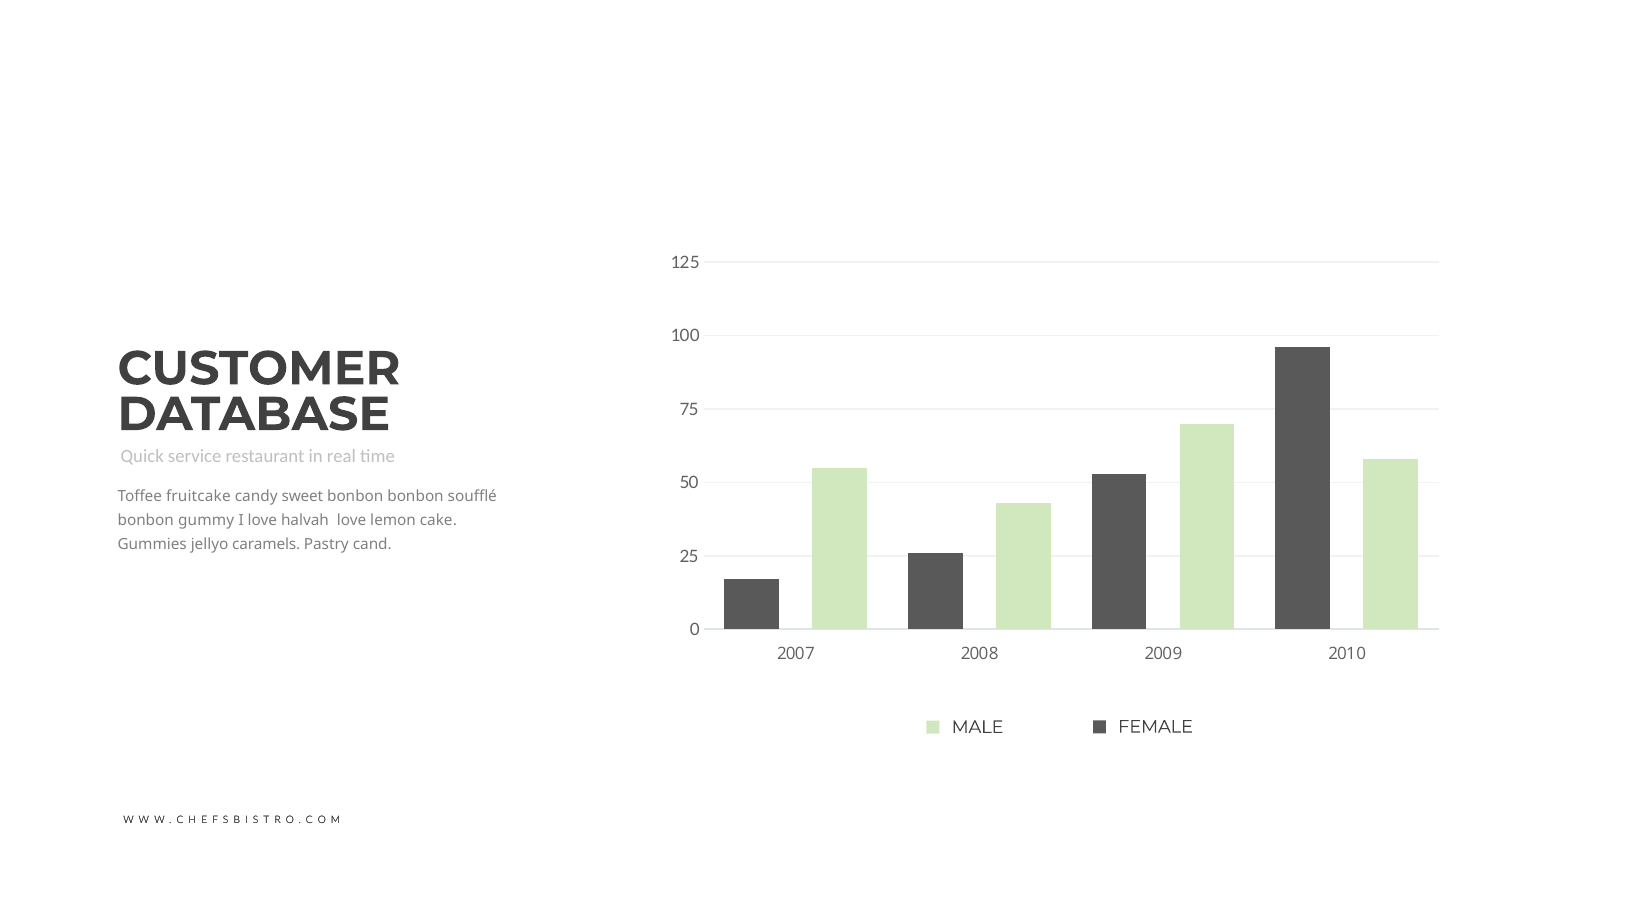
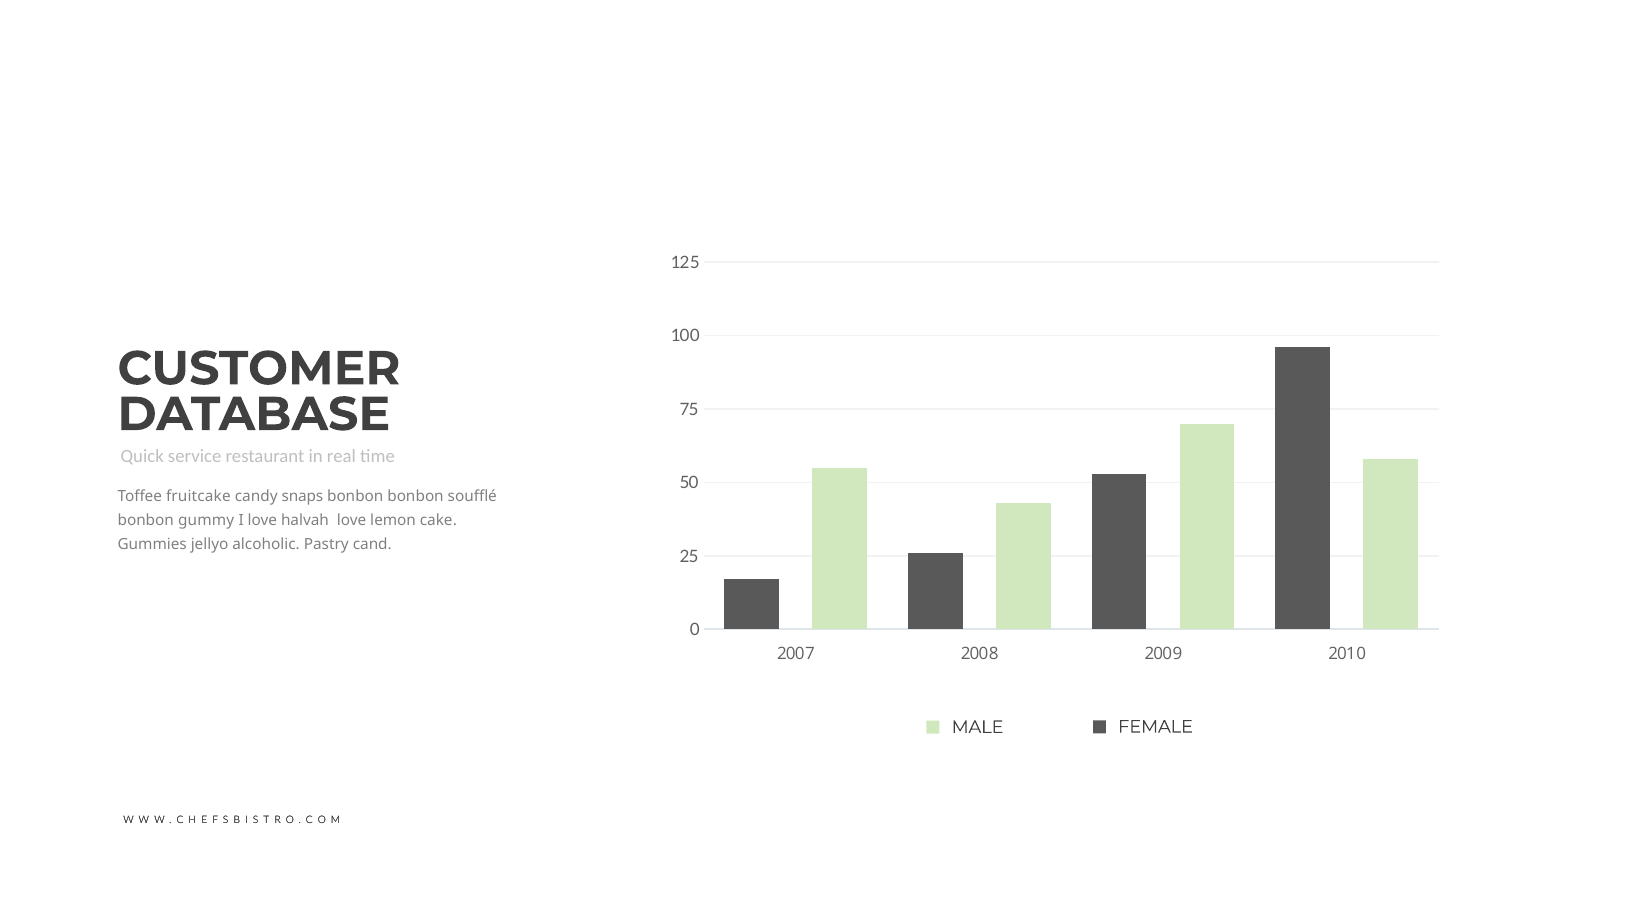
sweet: sweet -> snaps (302, 497)
caramels: caramels -> alcoholic (266, 544)
